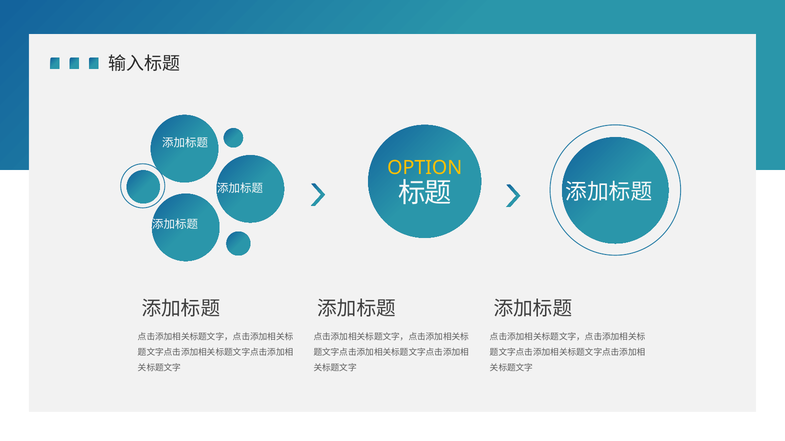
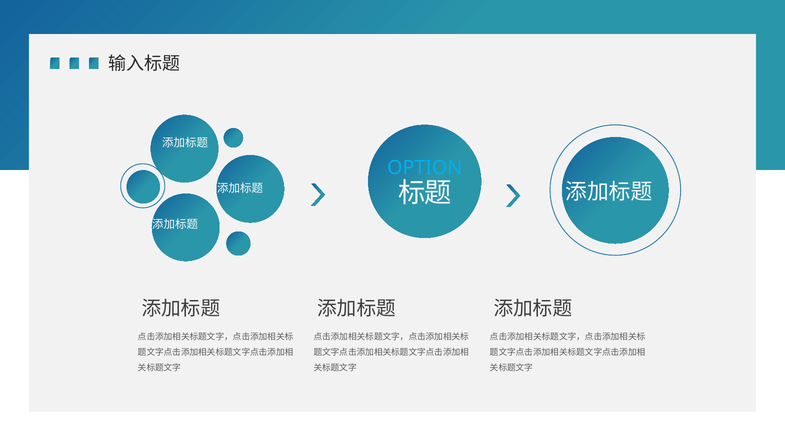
OPTION colour: yellow -> light blue (425, 168)
